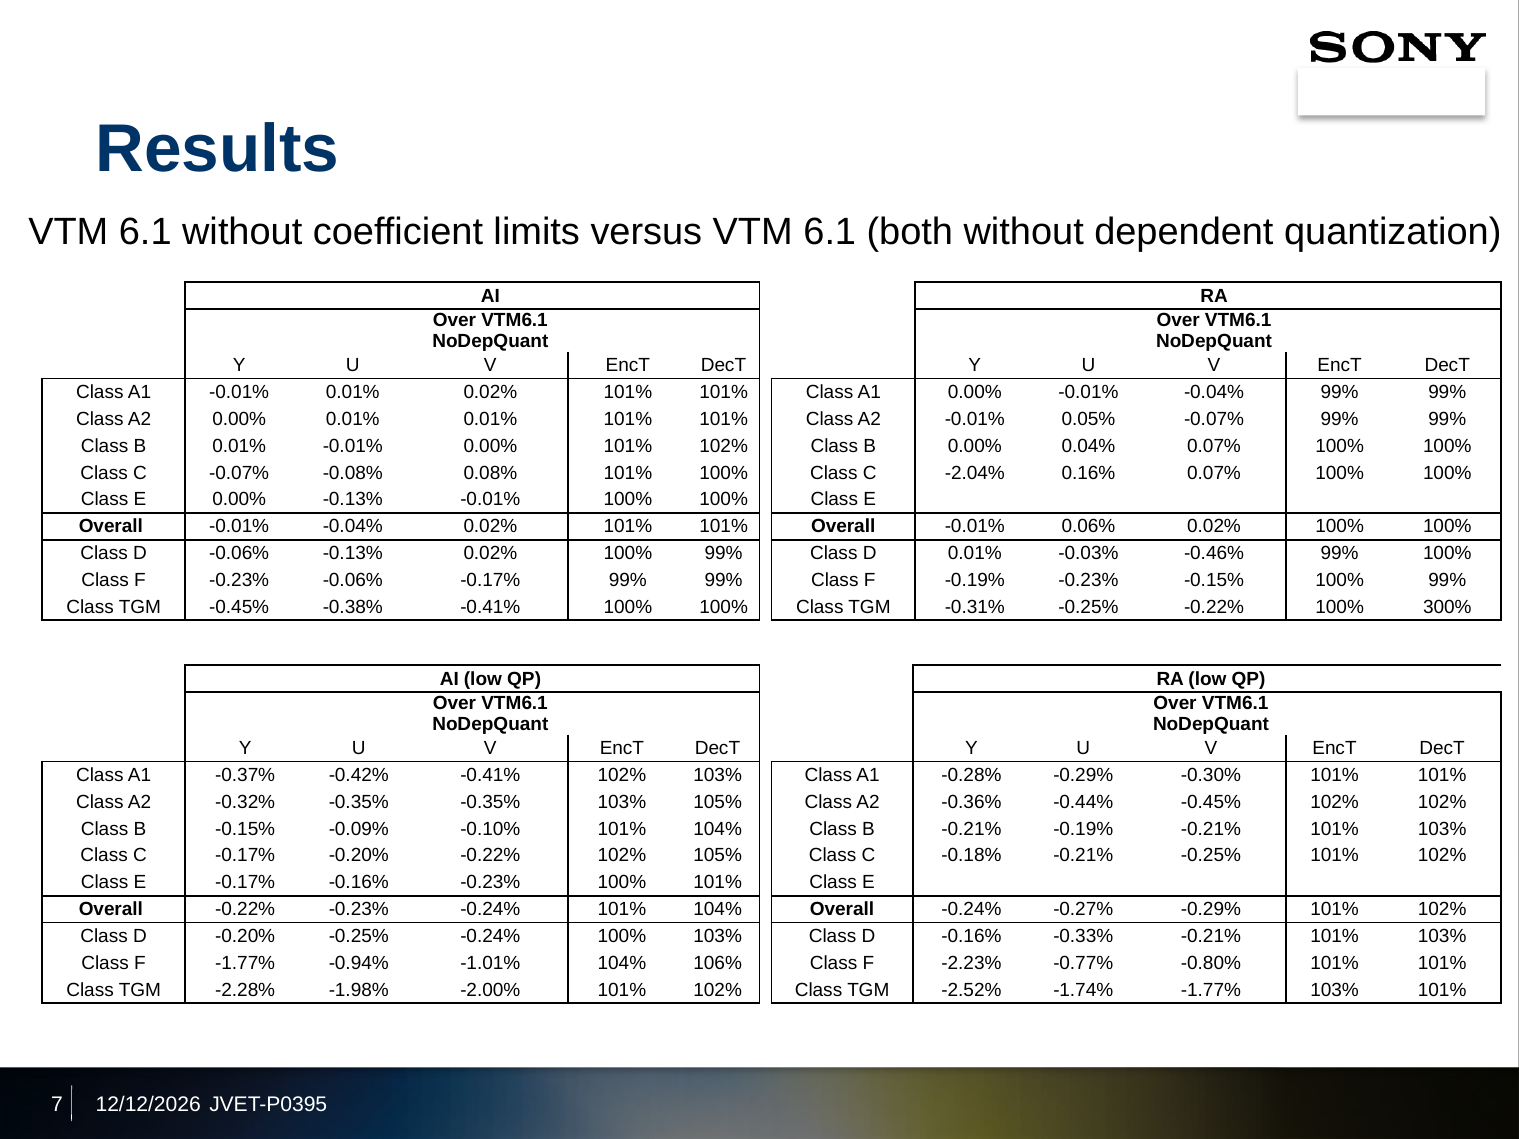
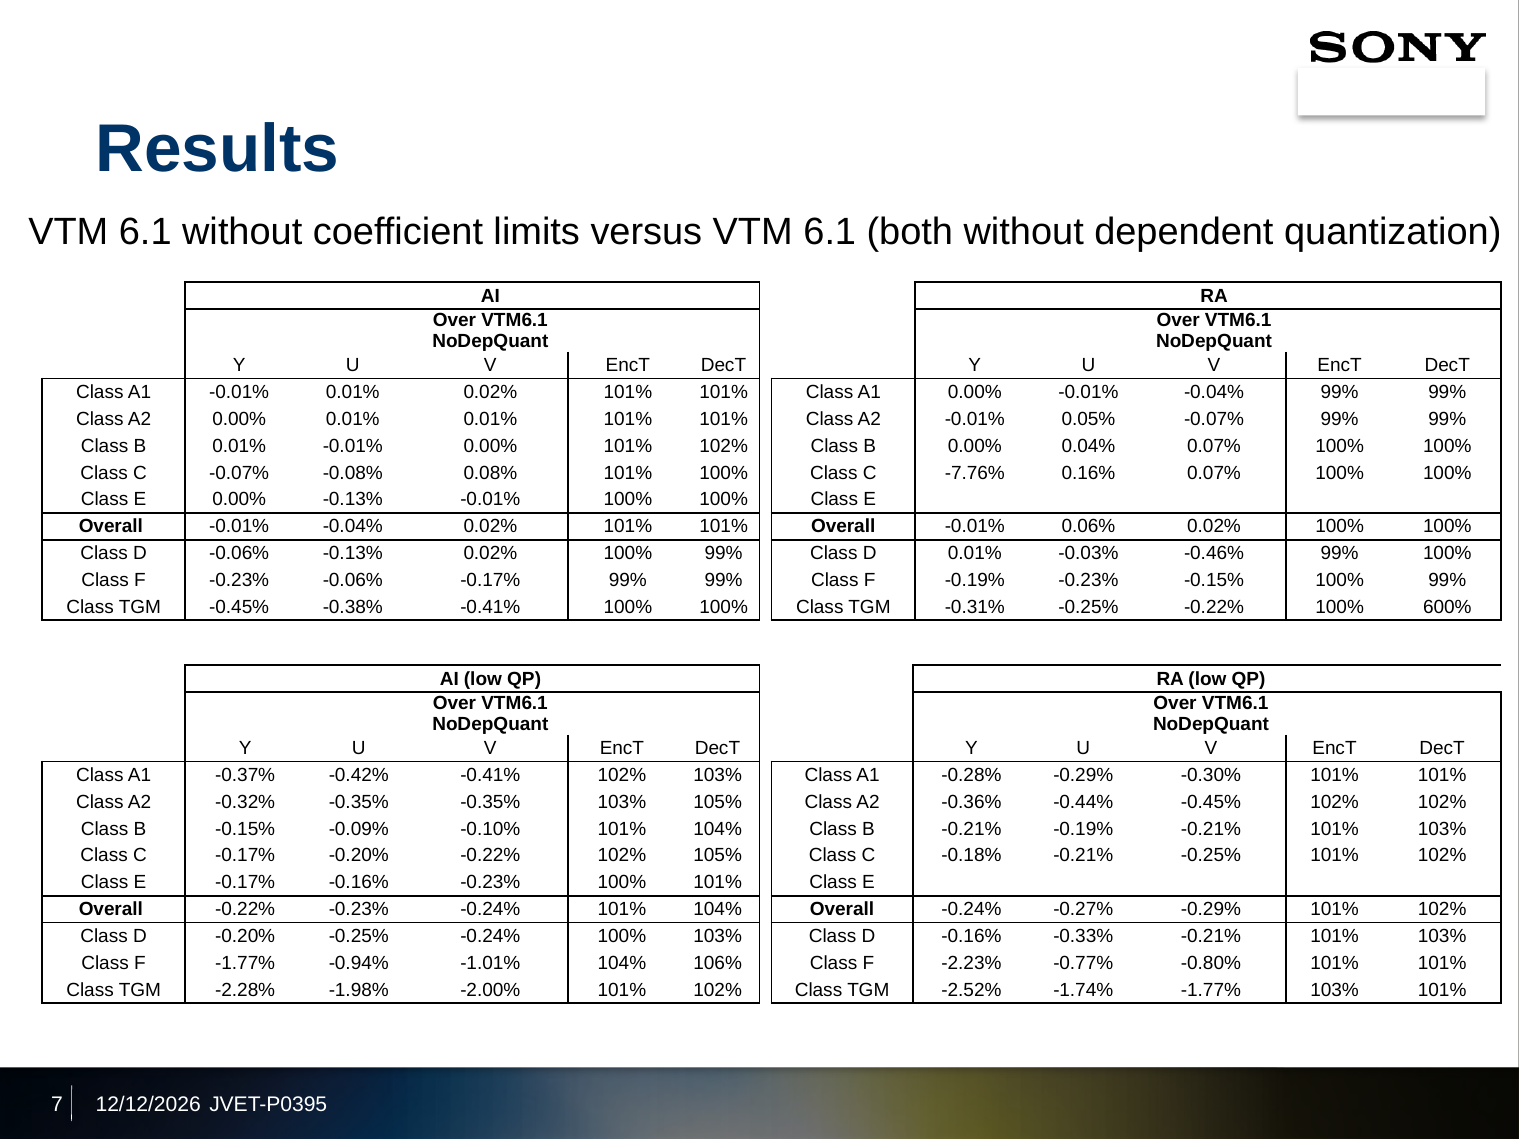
-2.04%: -2.04% -> -7.76% (975, 473)
300%: 300% -> 600% (1447, 607)
